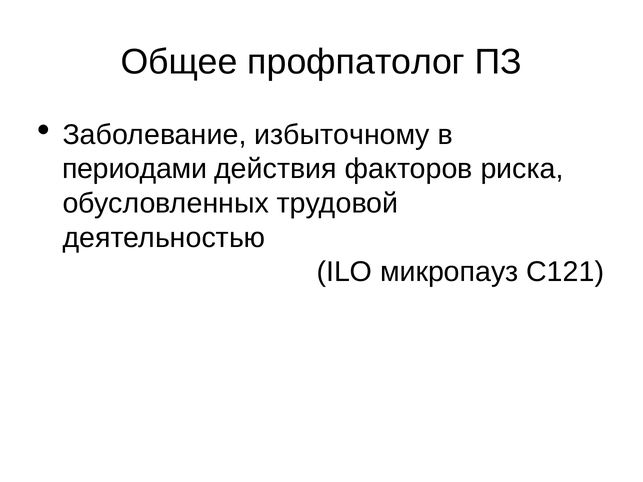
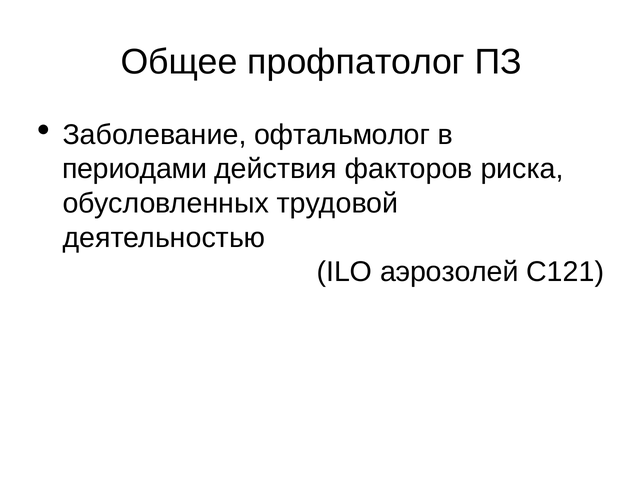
избыточному: избыточному -> офтальмолог (342, 135)
микропауз: микропауз -> аэрозолей (449, 272)
